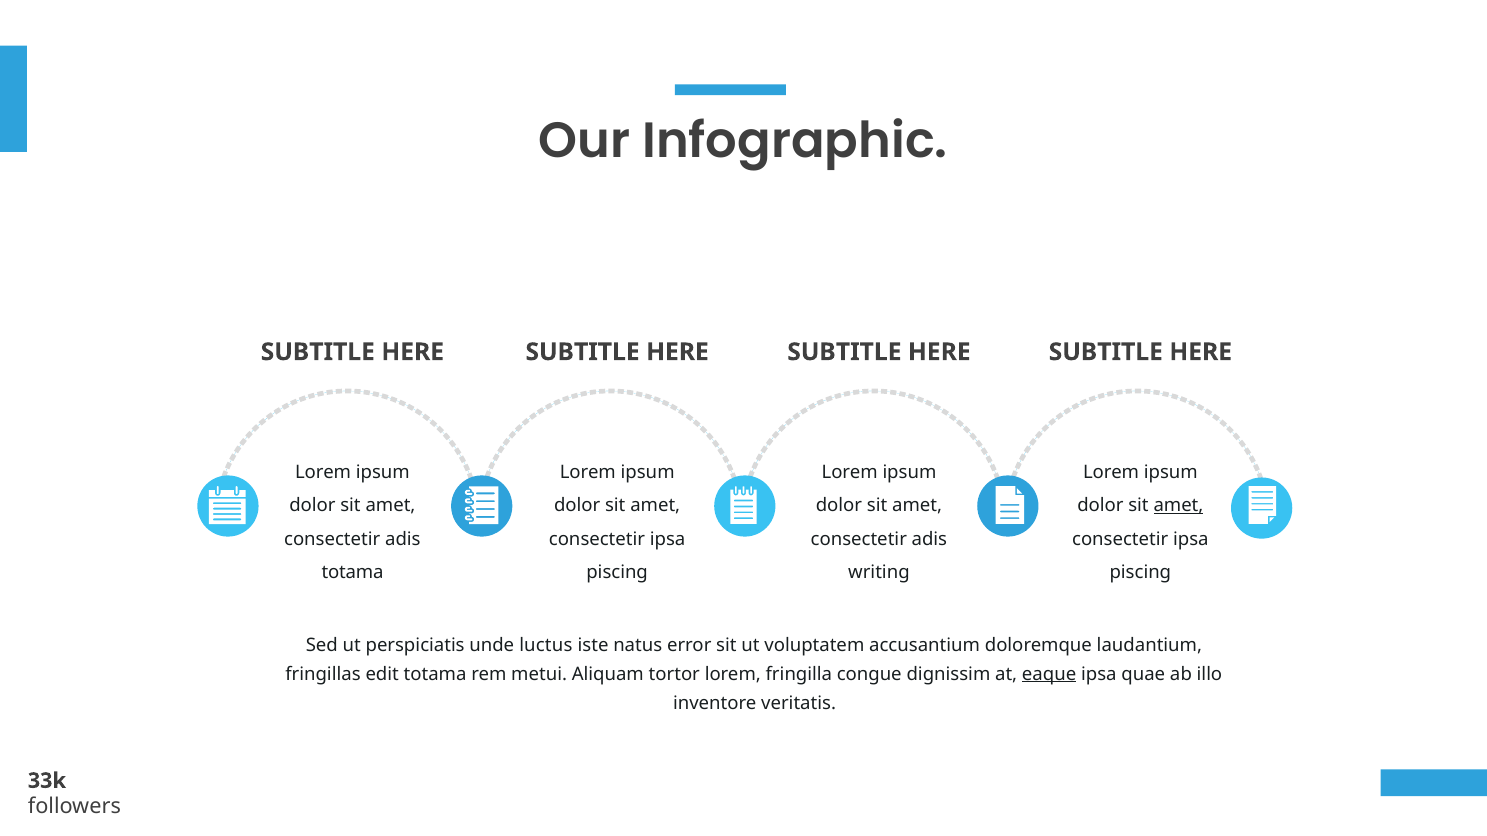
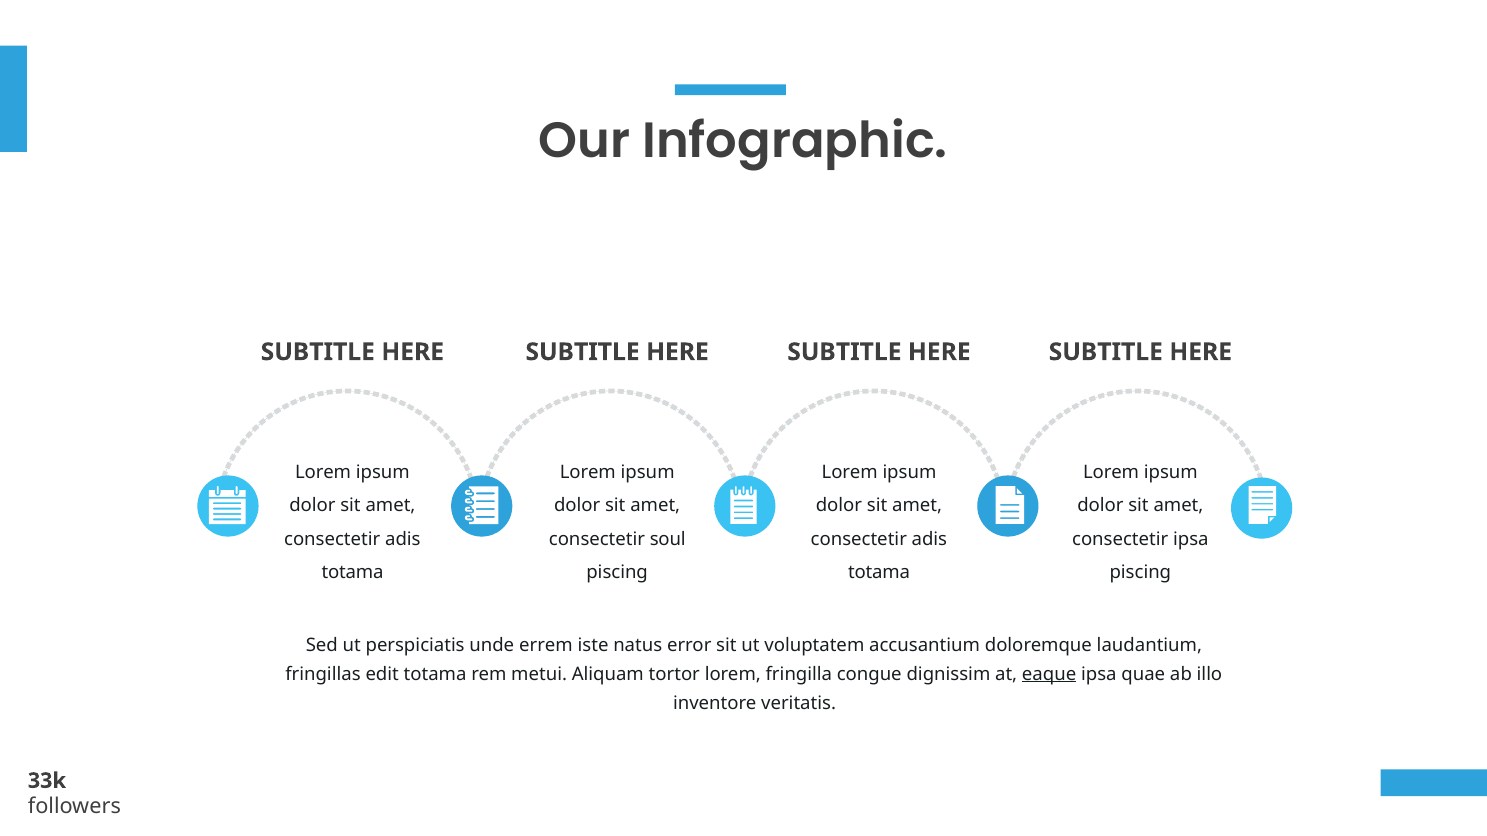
amet underline: present -> none (1178, 506)
ipsa: ipsa -> soul (668, 540)
writing: writing -> totama (879, 573)
luctus: luctus -> errem (546, 645)
